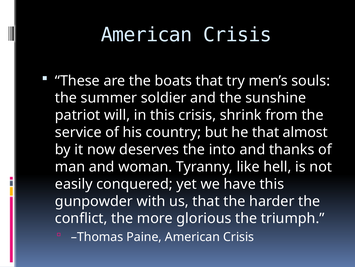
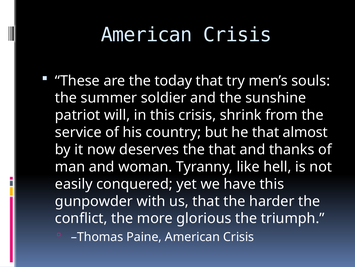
boats: boats -> today (173, 81)
the into: into -> that (222, 149)
